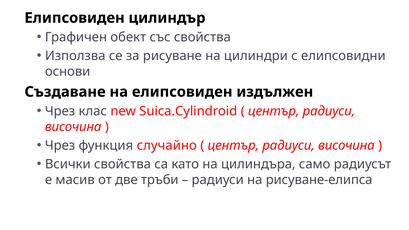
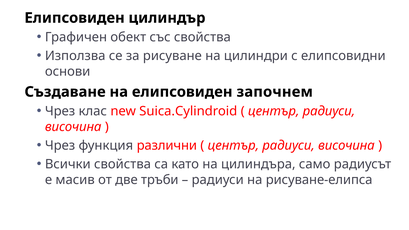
издължен: издължен -> започнем (275, 92)
случайно: случайно -> различни (167, 146)
